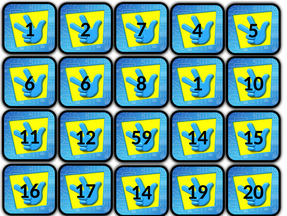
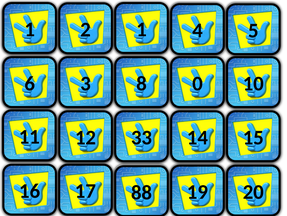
7: 7 -> 1 (142, 29)
6: 6 -> 3 (86, 83)
1: 1 -> 0 (197, 83)
59: 59 -> 33 (142, 137)
14: 14 -> 88 (142, 192)
